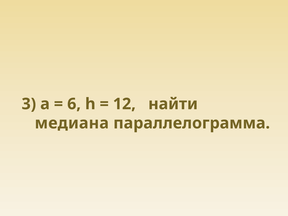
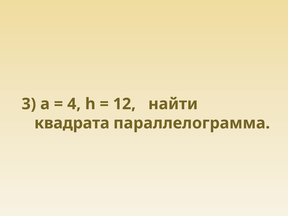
6: 6 -> 4 (74, 104)
медиана: медиана -> квадрата (72, 123)
